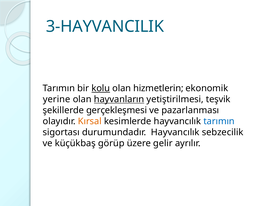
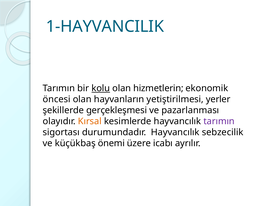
3-HAYVANCILIK: 3-HAYVANCILIK -> 1-HAYVANCILIK (105, 27)
yerine: yerine -> öncesi (57, 99)
hayvanların underline: present -> none (119, 99)
teşvik: teşvik -> yerler (218, 99)
tarımın colour: blue -> purple (219, 121)
görüp: görüp -> önemi (111, 143)
gelir: gelir -> icabı (163, 143)
